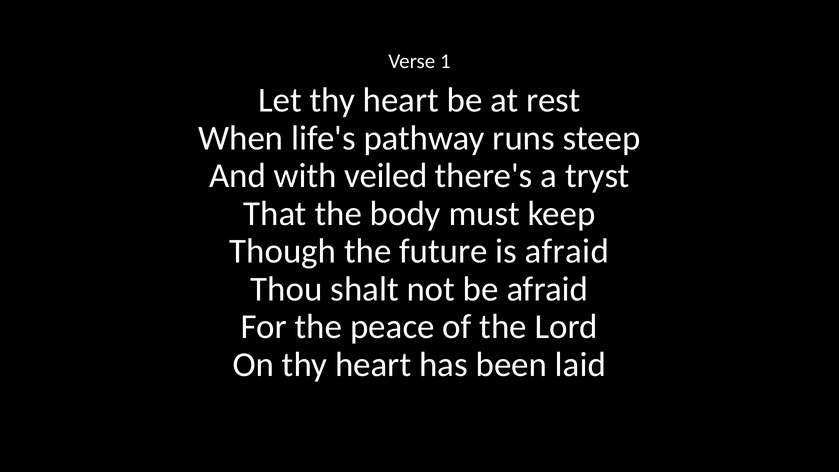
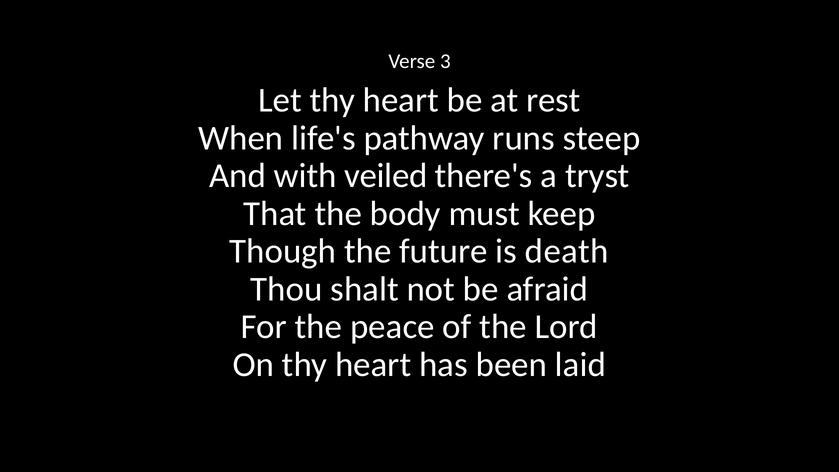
1: 1 -> 3 (445, 62)
is afraid: afraid -> death (567, 251)
